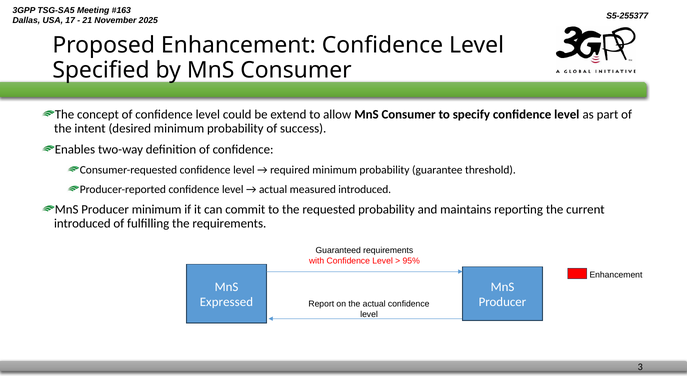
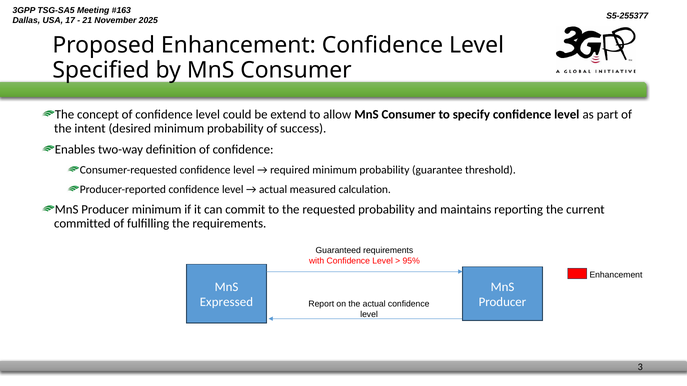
measured introduced: introduced -> calculation (365, 190)
introduced: introduced -> committed (82, 224)
